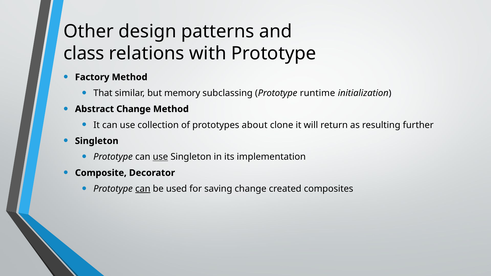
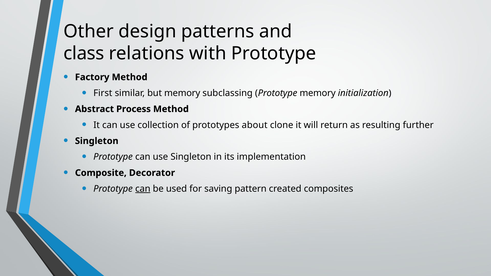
That: That -> First (103, 93)
Prototype runtime: runtime -> memory (318, 93)
Abstract Change: Change -> Process (134, 109)
use underline: present -> none (160, 157)
saving change: change -> pattern (251, 189)
